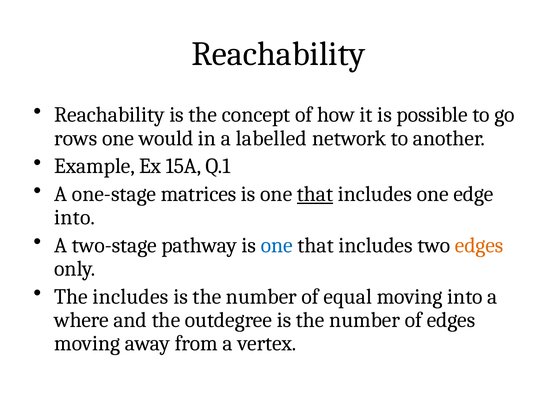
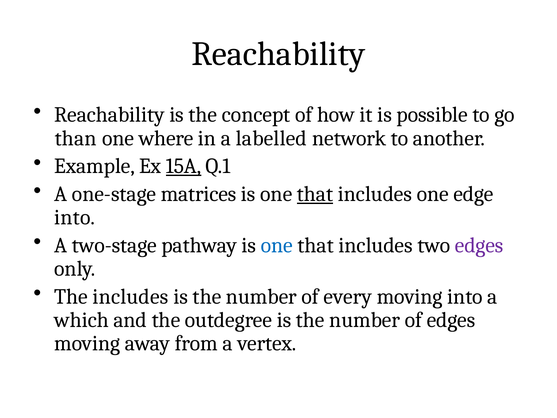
rows: rows -> than (76, 138)
would: would -> where (166, 138)
15A underline: none -> present (184, 166)
edges colour: orange -> purple (479, 245)
equal: equal -> every (348, 296)
where: where -> which (82, 320)
